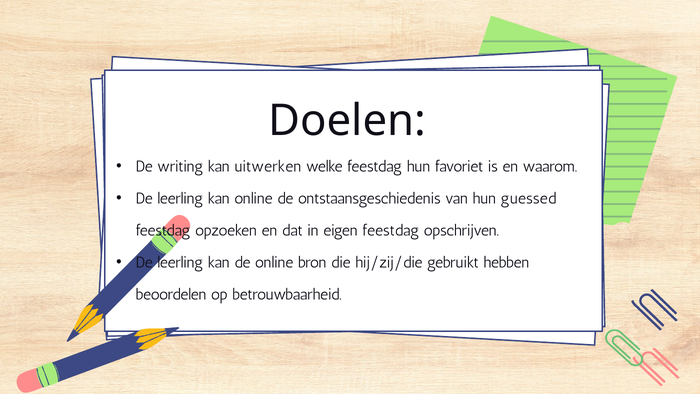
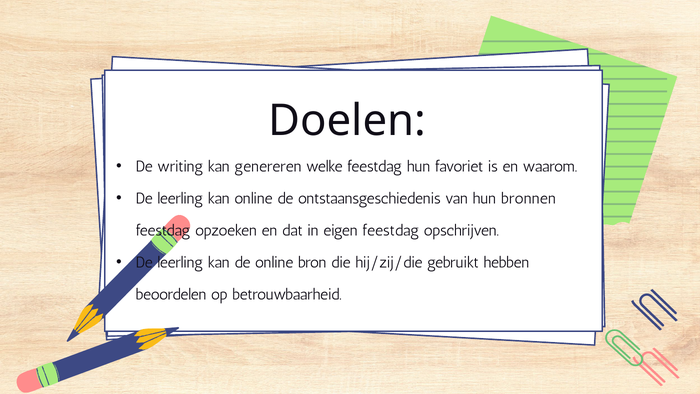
uitwerken: uitwerken -> genereren (268, 166)
guessed: guessed -> bronnen (528, 198)
